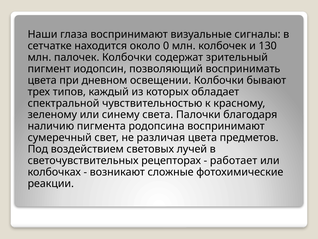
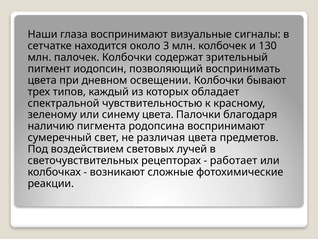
0: 0 -> 3 (166, 46)
синему света: света -> цвета (158, 114)
